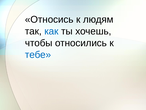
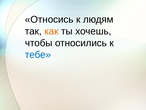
как colour: blue -> orange (51, 31)
